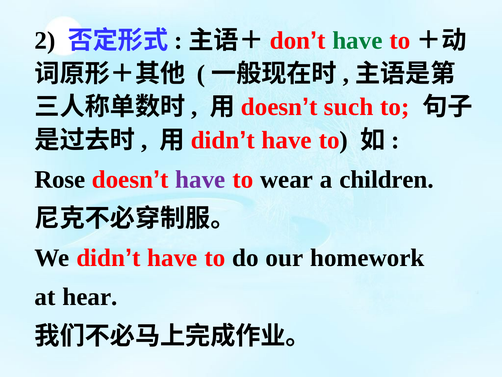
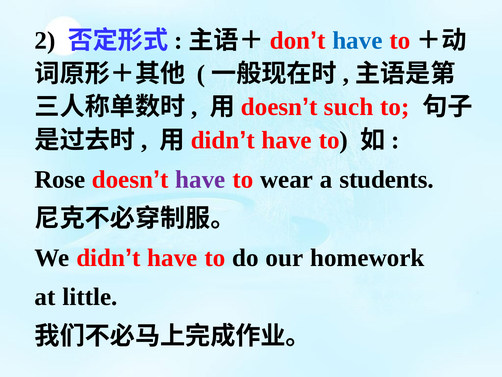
have colour: green -> blue (357, 41)
children: children -> students (387, 179)
hear: hear -> little (90, 297)
